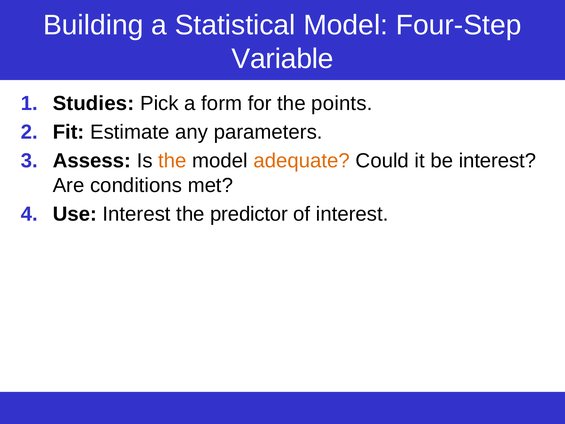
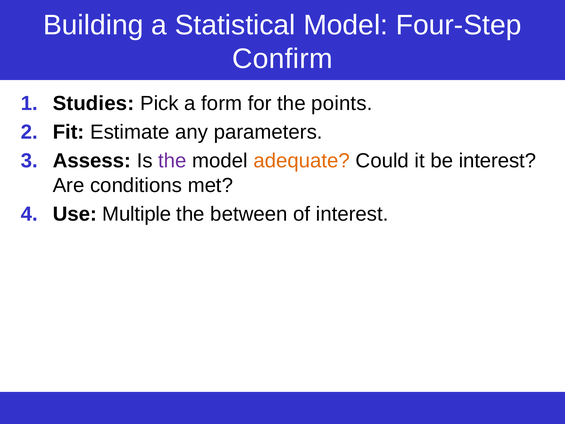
Variable: Variable -> Confirm (282, 59)
the colour: orange -> purple (172, 161)
Use Interest: Interest -> Multiple (137, 214)
predictor: predictor -> between (249, 214)
